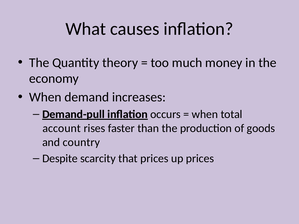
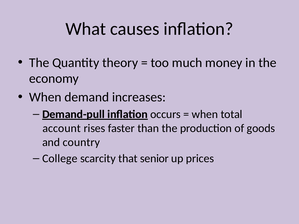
Despite: Despite -> College (60, 159)
that prices: prices -> senior (154, 159)
